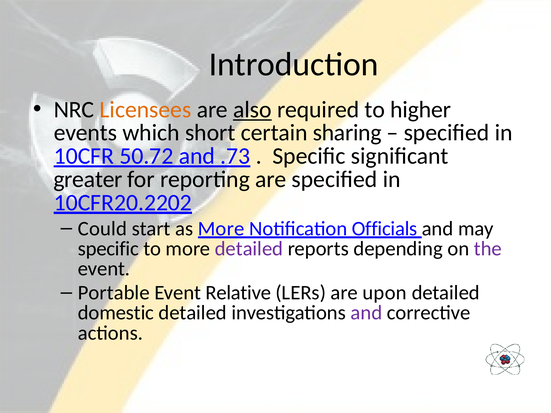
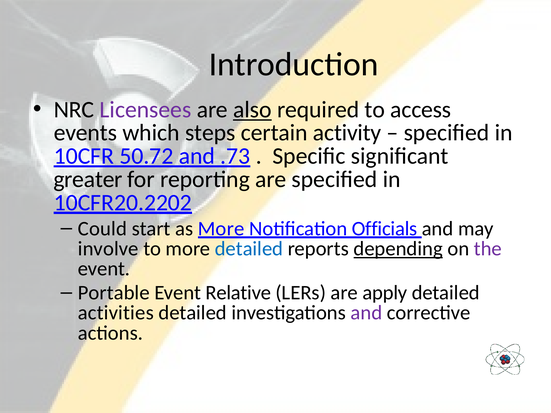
Licensees colour: orange -> purple (146, 110)
higher: higher -> access (421, 110)
short: short -> steps (210, 133)
sharing: sharing -> activity (347, 133)
specific: specific -> involve (108, 249)
detailed colour: purple -> blue (249, 249)
depending underline: none -> present (398, 249)
upon: upon -> apply (385, 293)
domestic: domestic -> activities (116, 313)
